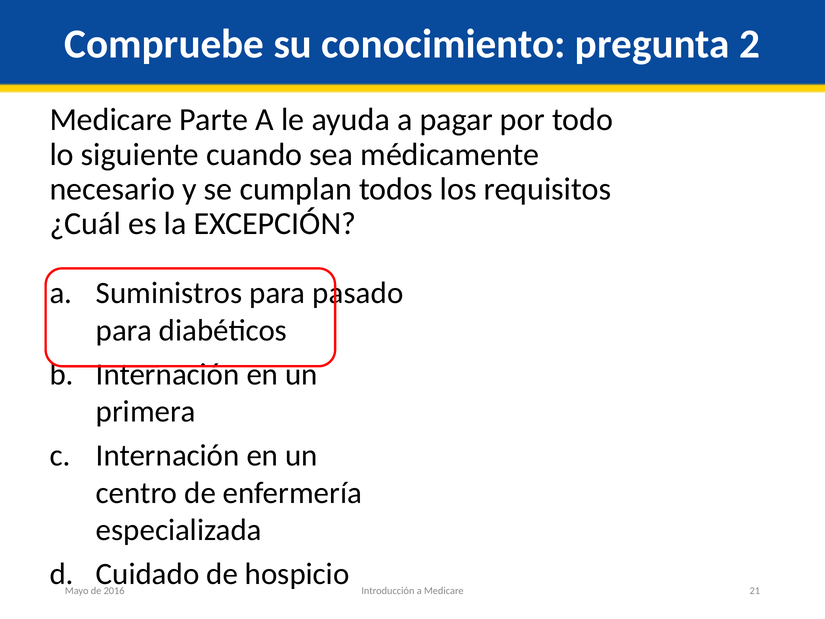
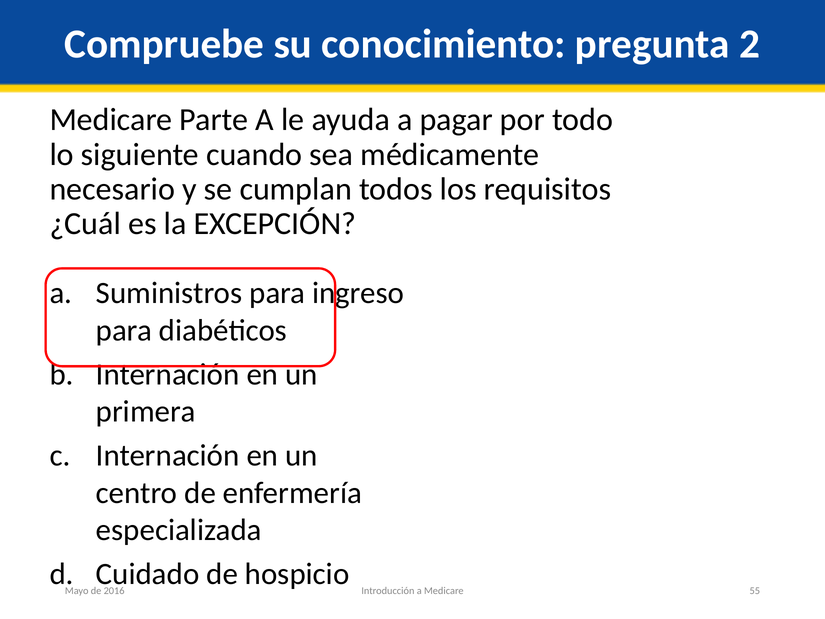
pasado: pasado -> ingreso (358, 293)
21: 21 -> 55 (755, 591)
